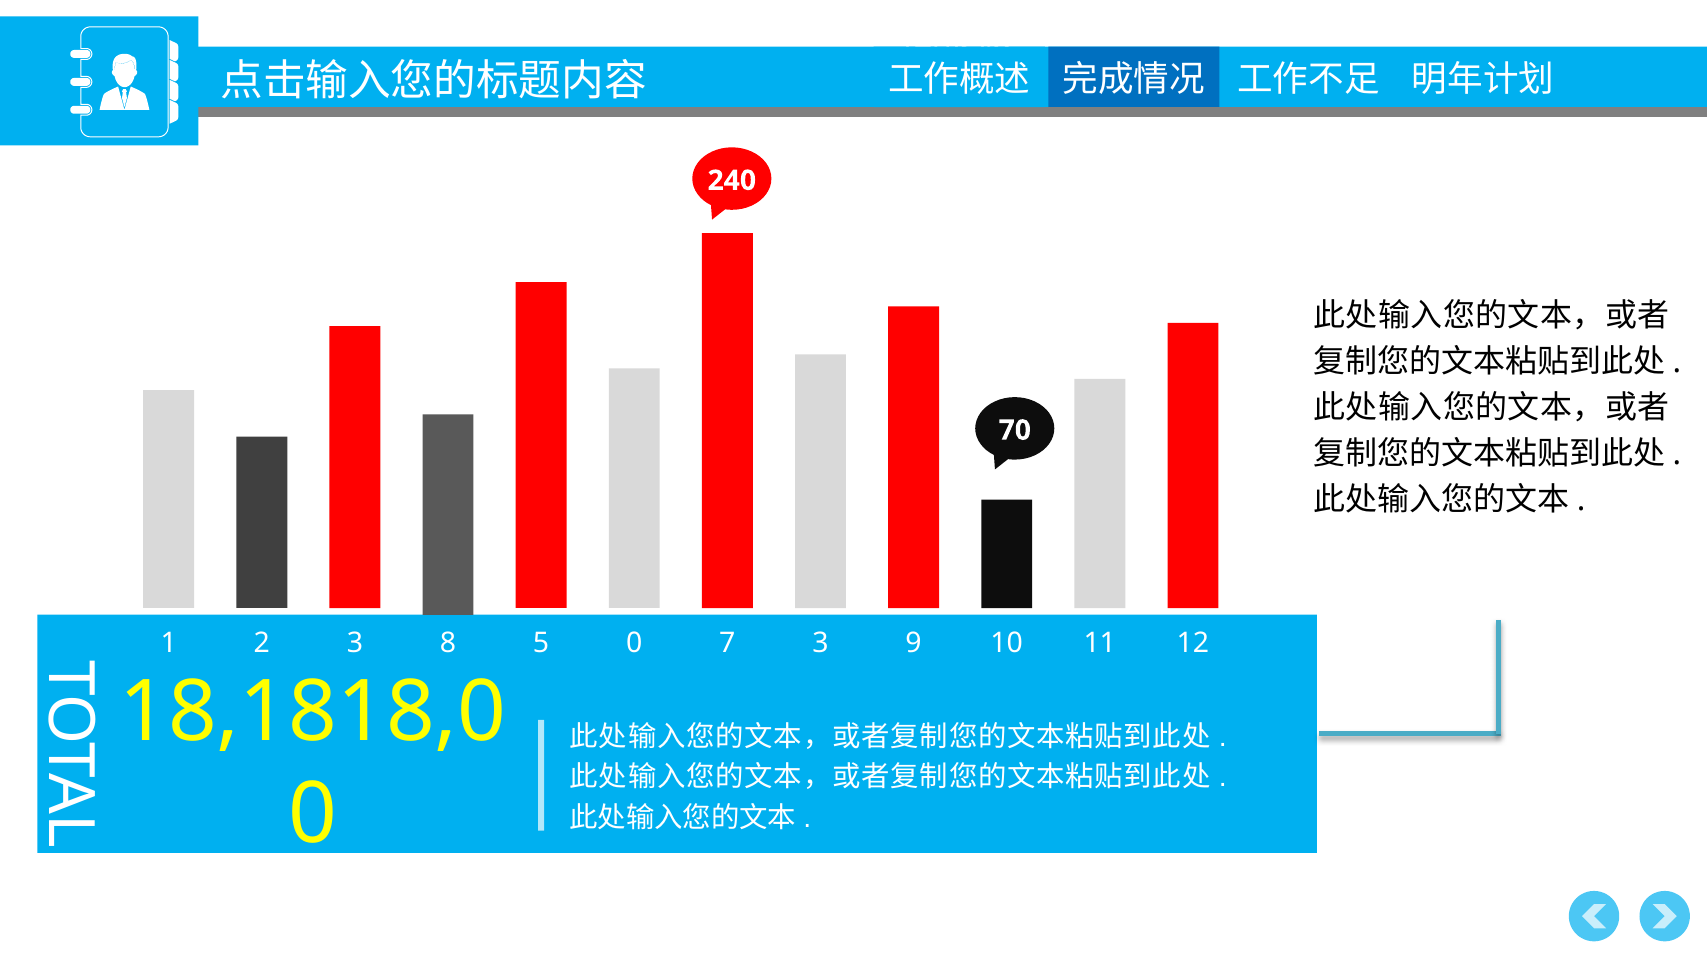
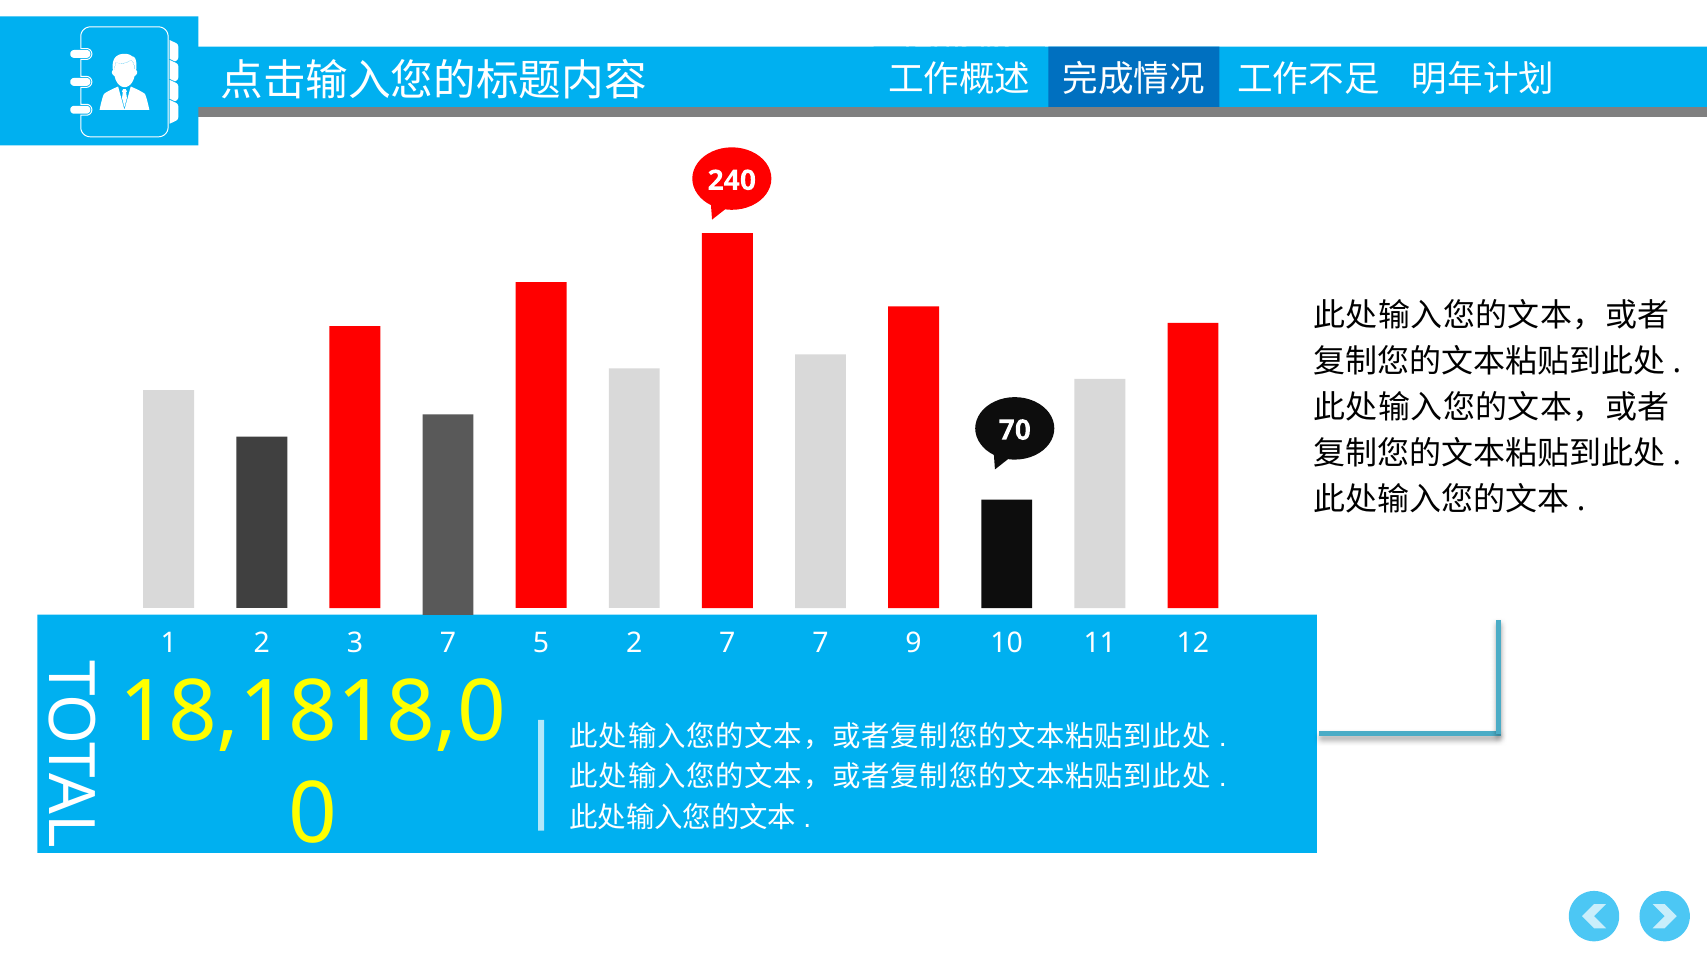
3 8: 8 -> 7 (448, 644)
5 0: 0 -> 2 (634, 644)
7 3: 3 -> 7 (820, 644)
